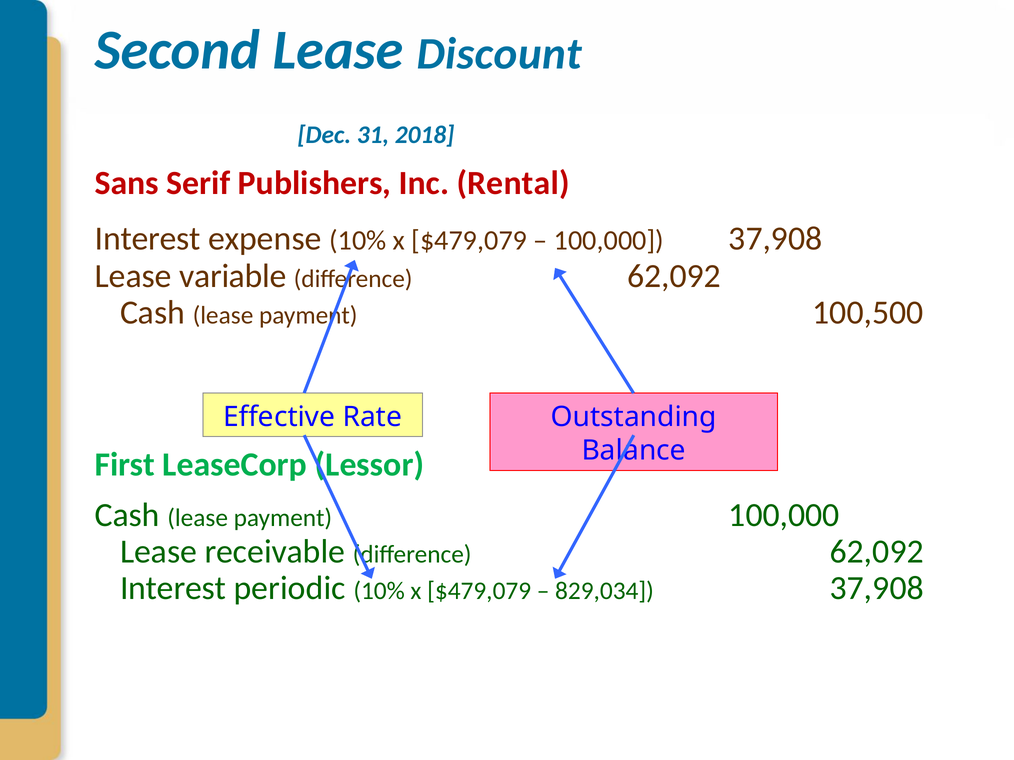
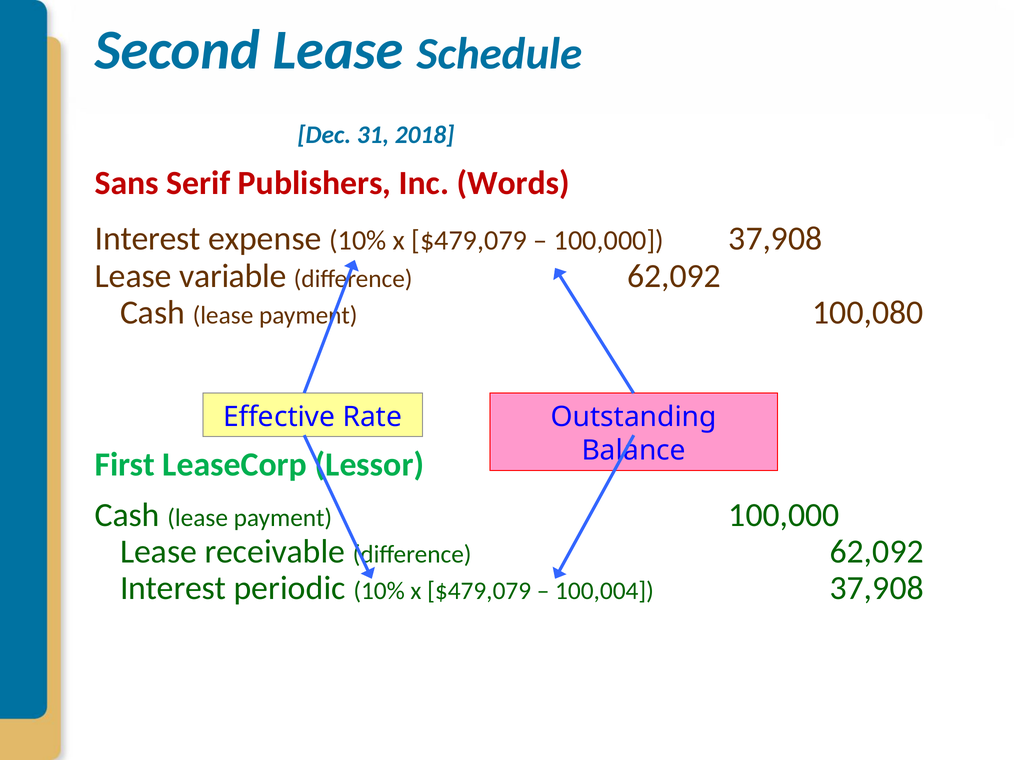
Discount: Discount -> Schedule (500, 54)
Rental: Rental -> Words (513, 183)
100,500: 100,500 -> 100,080 (868, 313)
829,034: 829,034 -> 100,004 (604, 591)
